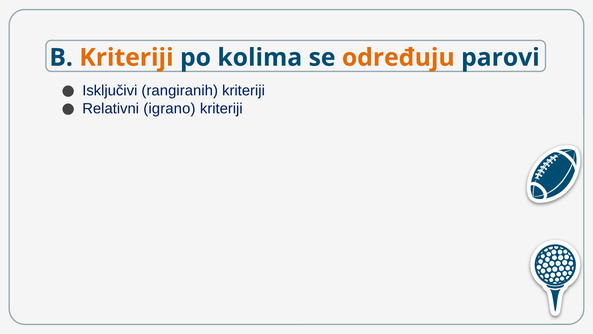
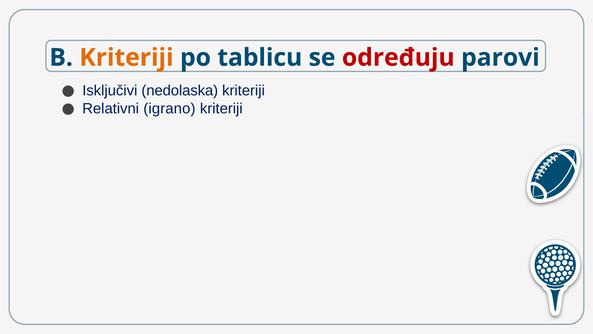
kolima: kolima -> tablicu (260, 57)
određuju colour: orange -> red (398, 57)
rangiranih: rangiranih -> nedolaska (180, 91)
